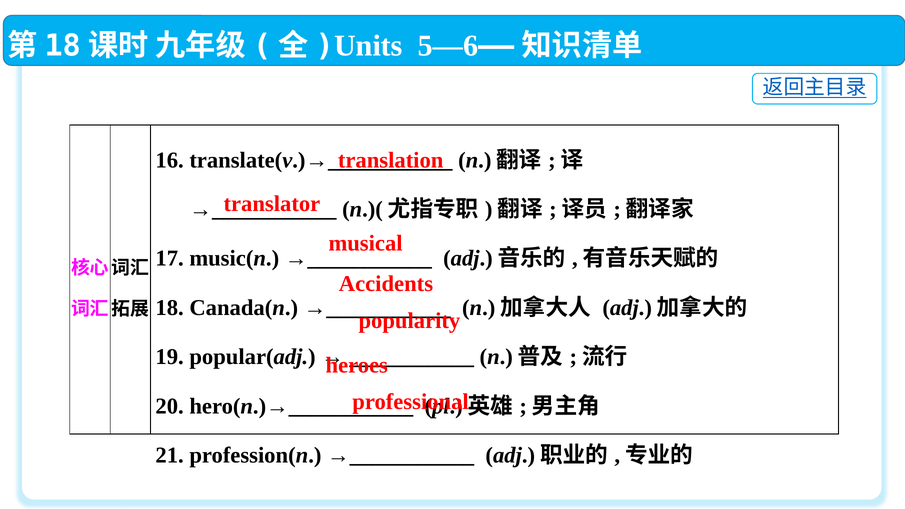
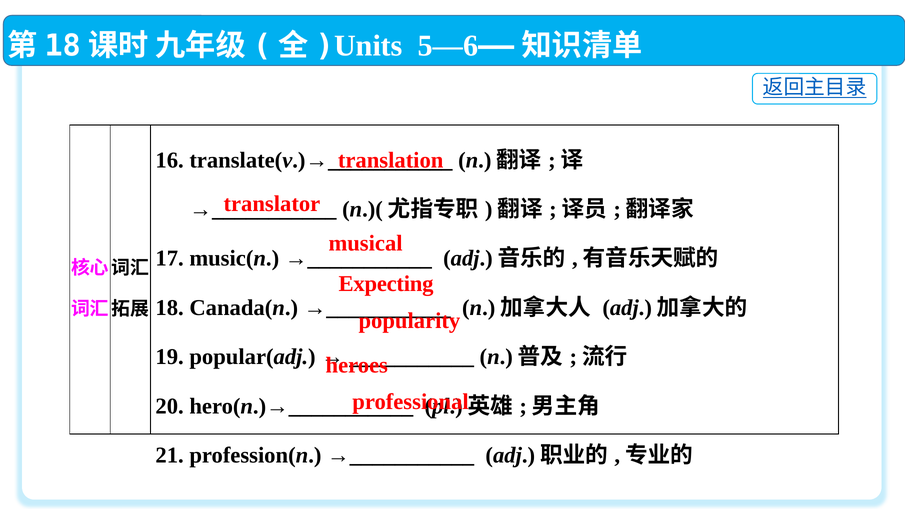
Accidents: Accidents -> Expecting (386, 284)
